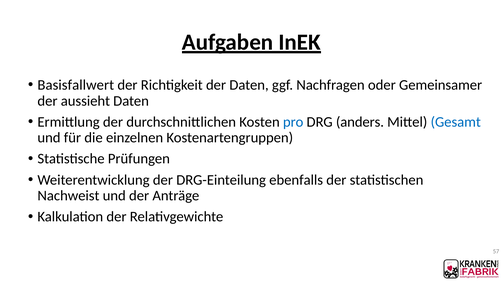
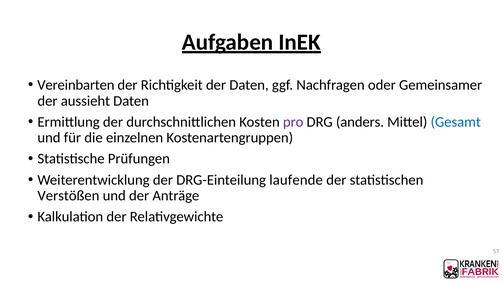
Basisfallwert: Basisfallwert -> Vereinbarten (76, 85)
pro colour: blue -> purple (293, 122)
ebenfalls: ebenfalls -> laufende (296, 180)
Nachweist: Nachweist -> Verstößen (68, 196)
